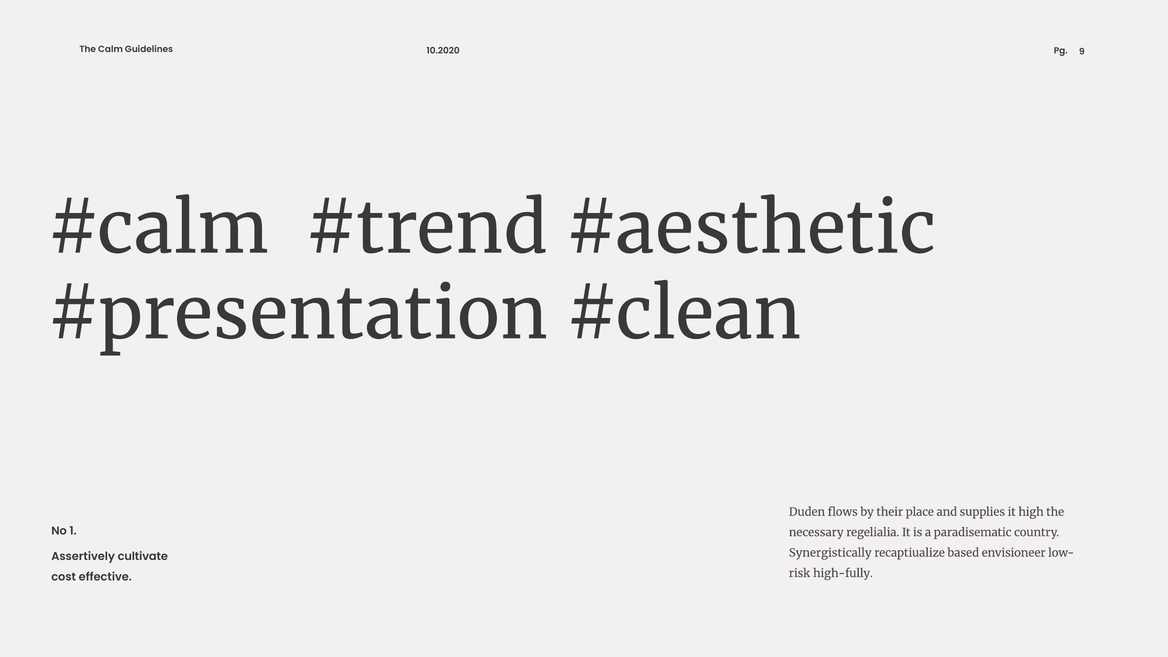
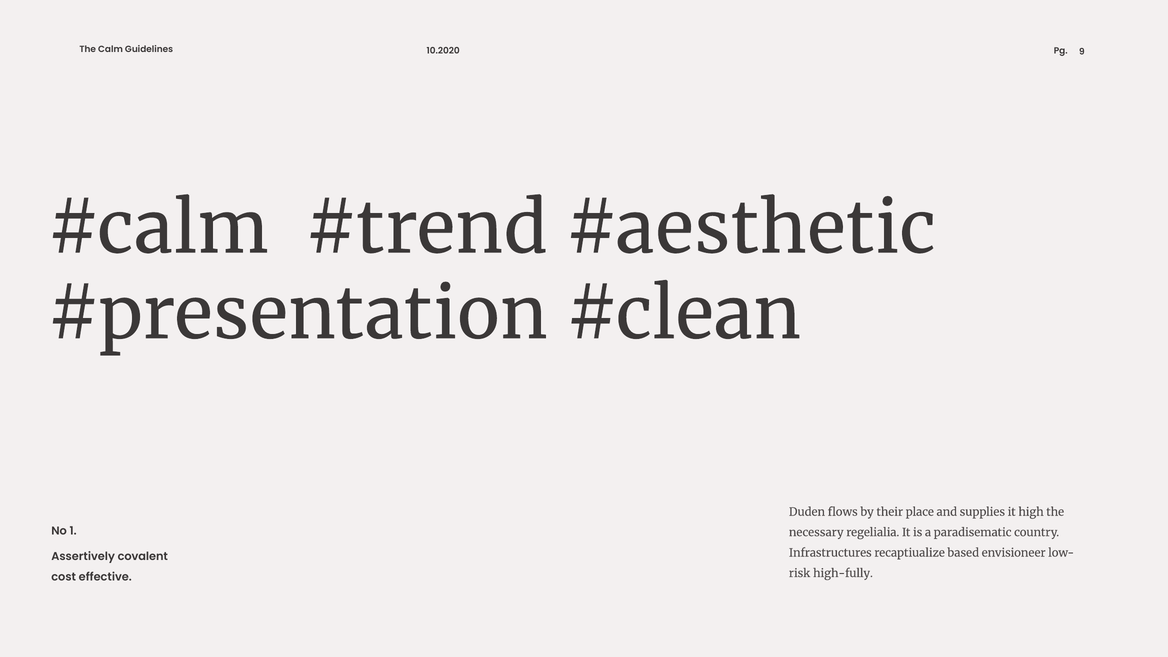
Synergistically: Synergistically -> Infrastructures (830, 553)
cultivate: cultivate -> covalent (143, 557)
